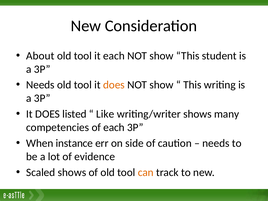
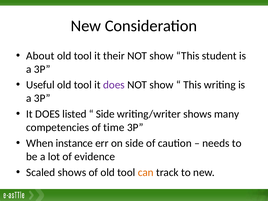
it each: each -> their (114, 56)
Needs: Needs -> Useful (40, 85)
does colour: orange -> purple (114, 85)
Like: Like -> Side (105, 114)
of each: each -> time (114, 127)
